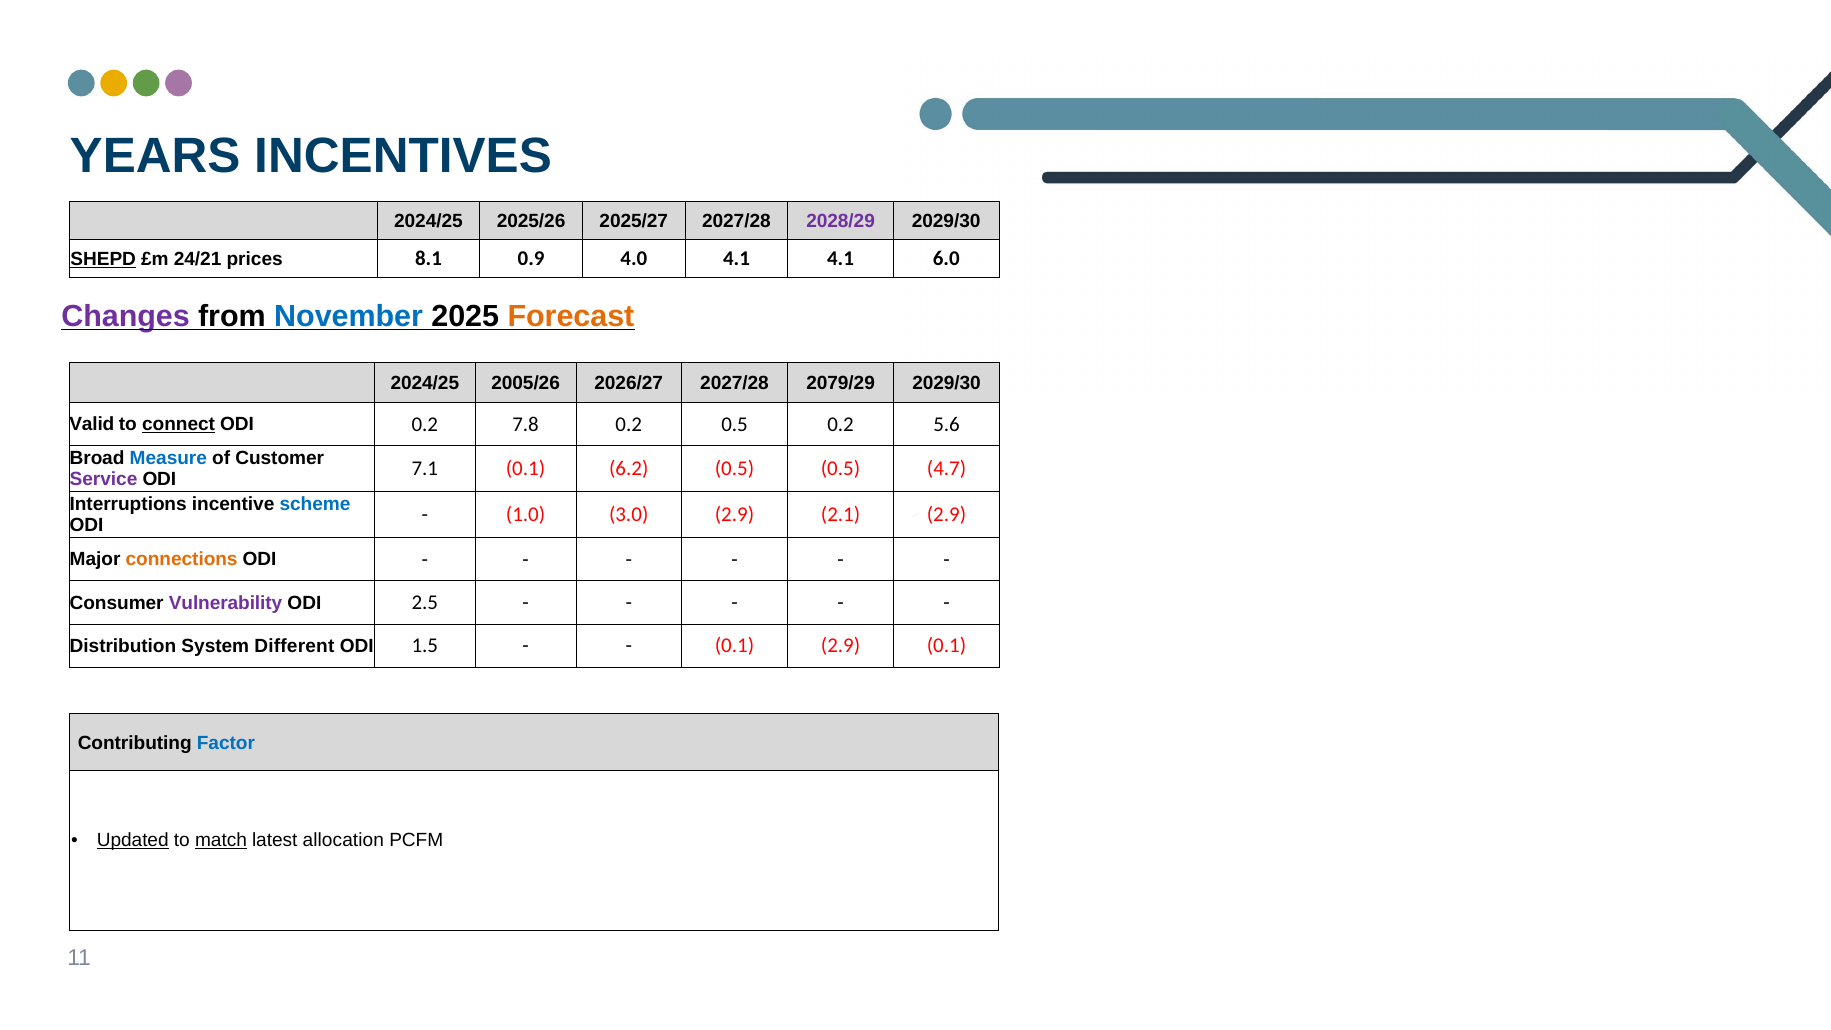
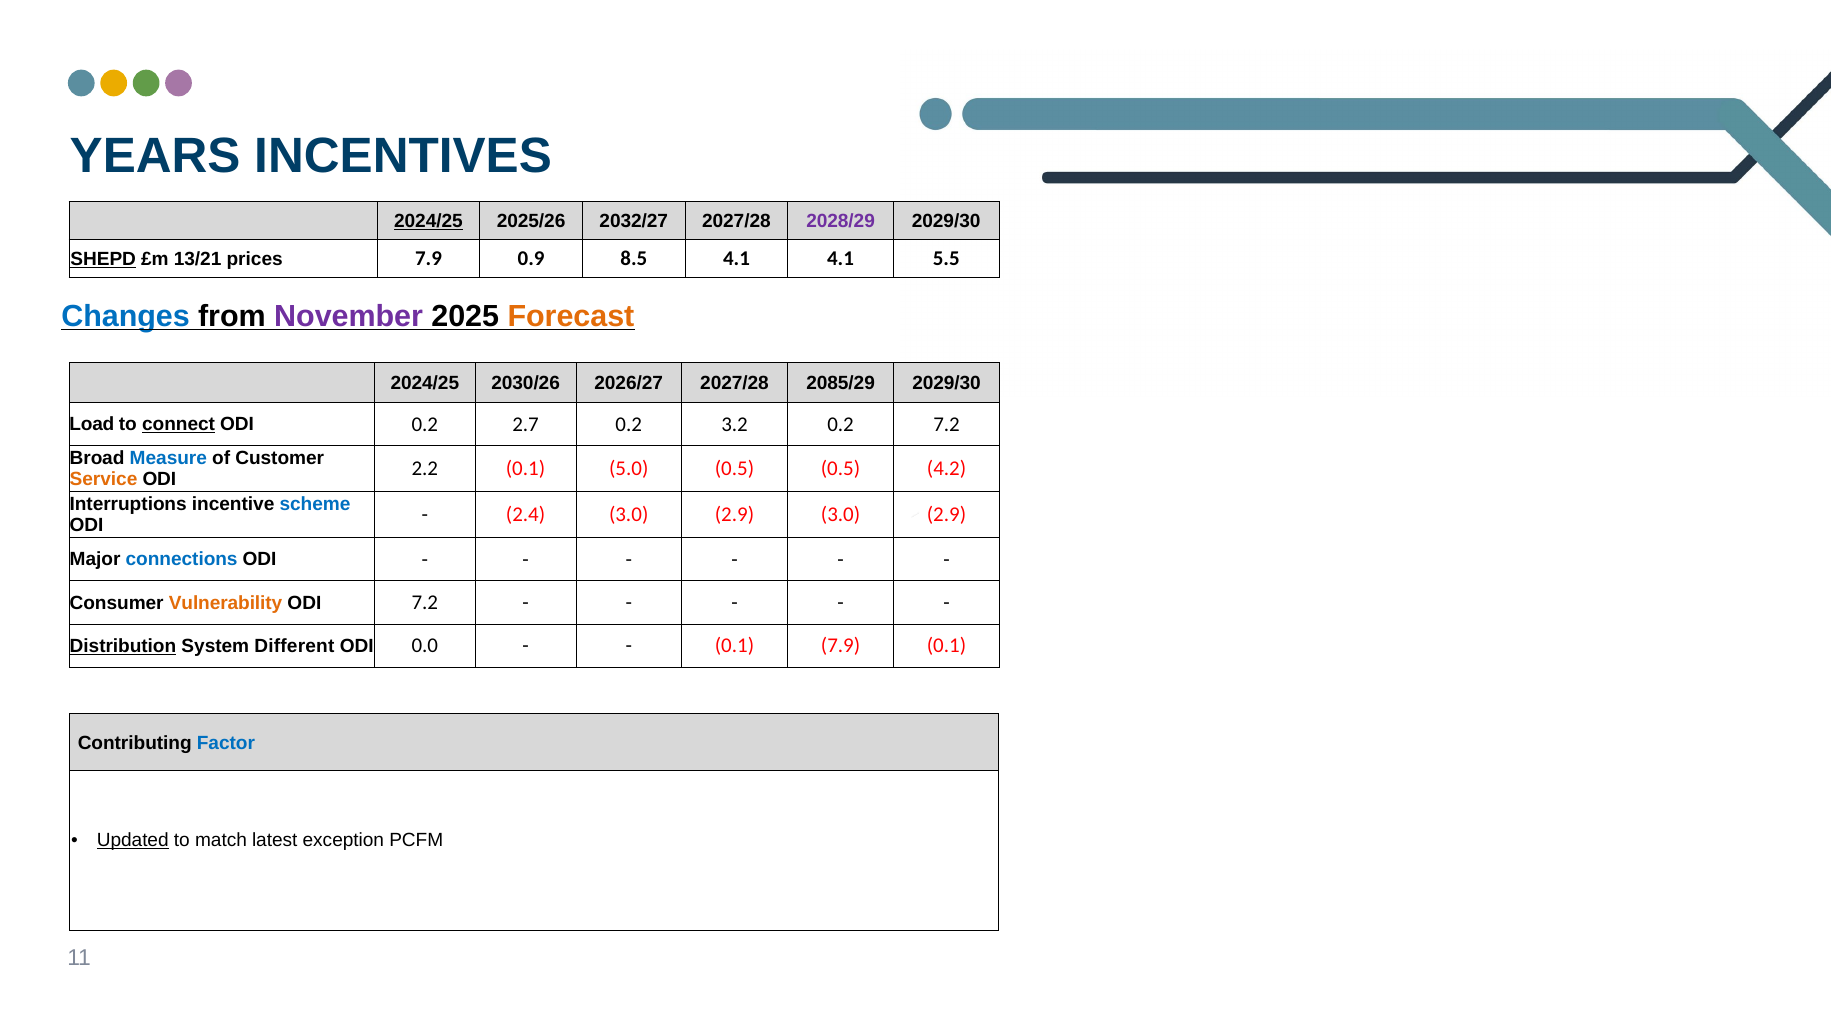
2024/25 underline: none -> present (428, 221)
2025/27: 2025/27 -> 2032/27 (634, 221)
24/21: 24/21 -> 13/21 (198, 259)
prices 8.1: 8.1 -> 7.9 (428, 259)
4.0: 4.0 -> 8.5 (634, 259)
6.0: 6.0 -> 5.5 (946, 259)
Changes colour: purple -> blue (126, 316)
November colour: blue -> purple (349, 316)
2005/26: 2005/26 -> 2030/26 (526, 383)
2079/29: 2079/29 -> 2085/29 (841, 383)
Valid: Valid -> Load (92, 424)
7.8: 7.8 -> 2.7 (526, 424)
0.2 0.5: 0.5 -> 3.2 (734, 424)
0.2 5.6: 5.6 -> 7.2 (947, 424)
Service colour: purple -> orange (104, 480)
7.1: 7.1 -> 2.2 (425, 469)
6.2: 6.2 -> 5.0 (629, 469)
4.7: 4.7 -> 4.2 (947, 469)
1.0: 1.0 -> 2.4 (526, 515)
2.9 2.1: 2.1 -> 3.0 (841, 515)
connections colour: orange -> blue (182, 559)
Vulnerability colour: purple -> orange (226, 603)
ODI 2.5: 2.5 -> 7.2 (425, 603)
Distribution underline: none -> present (123, 646)
1.5: 1.5 -> 0.0 (425, 646)
0.1 2.9: 2.9 -> 7.9 (841, 646)
match underline: present -> none (221, 840)
allocation: allocation -> exception (343, 840)
